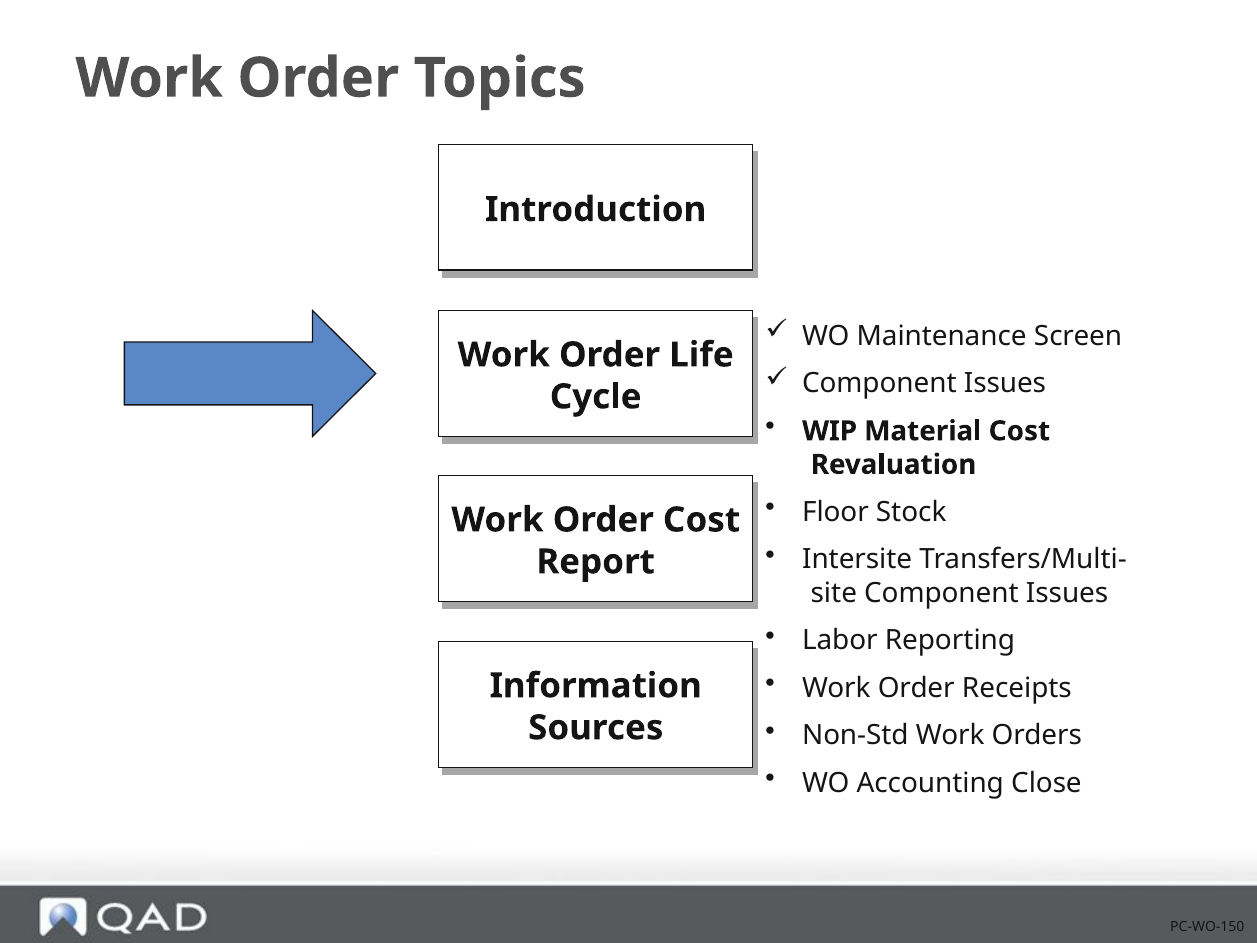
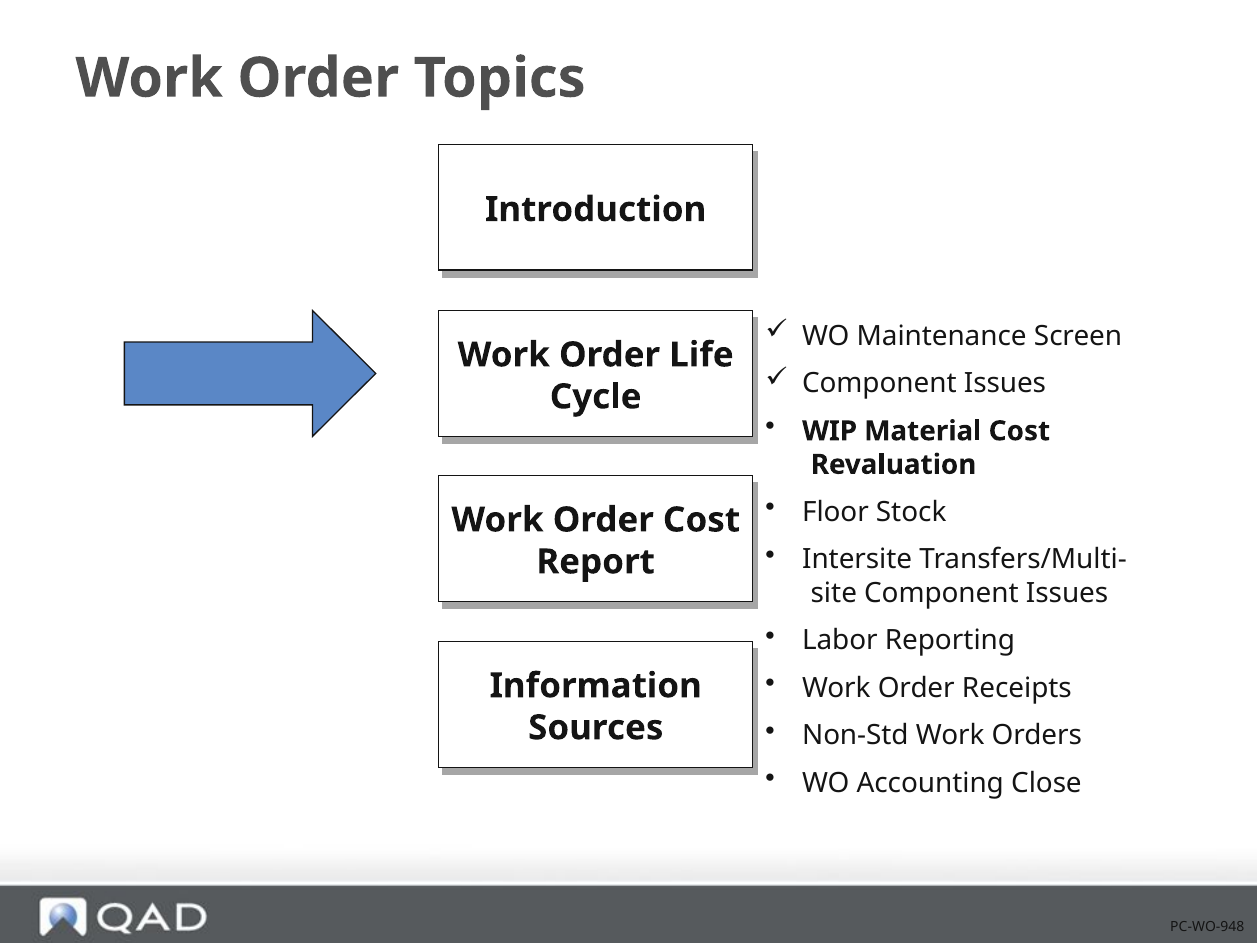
PC-WO-150: PC-WO-150 -> PC-WO-948 (1207, 927)
